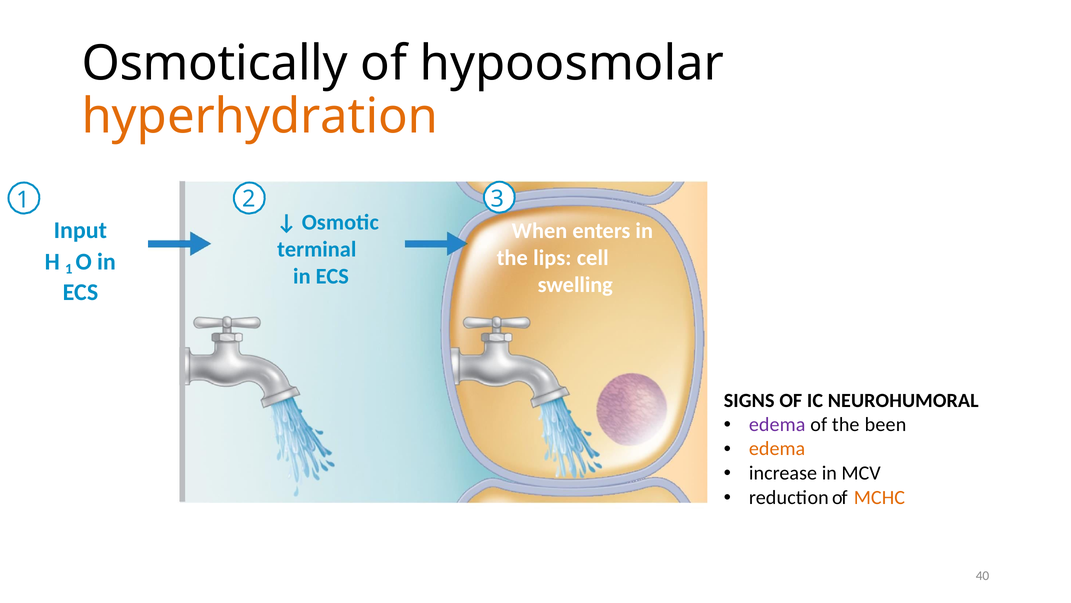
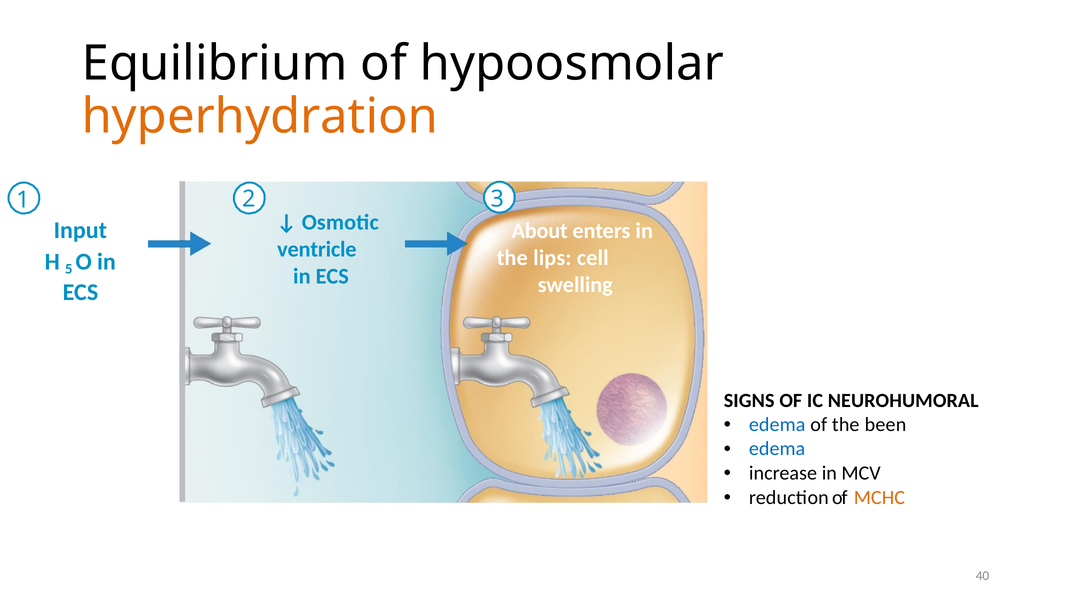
Osmotically: Osmotically -> Equilibrium (215, 63)
When: When -> About (540, 231)
terminal: terminal -> ventricle (317, 249)
H 1: 1 -> 5 (69, 268)
edema colour: purple -> blue (777, 424)
edema colour: orange -> blue (777, 448)
